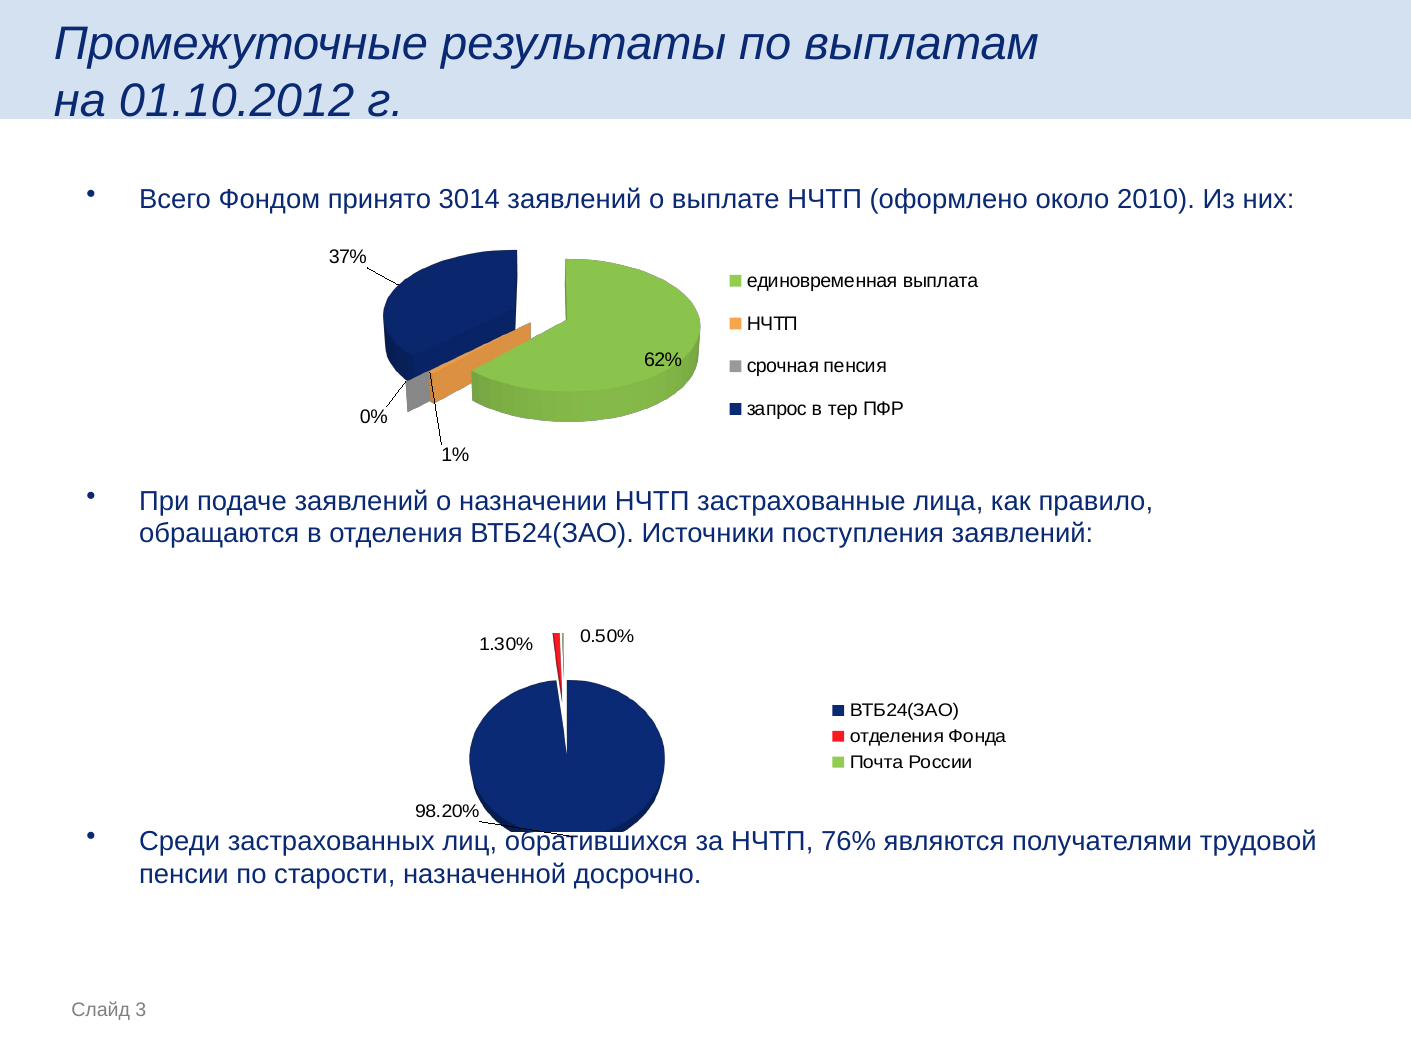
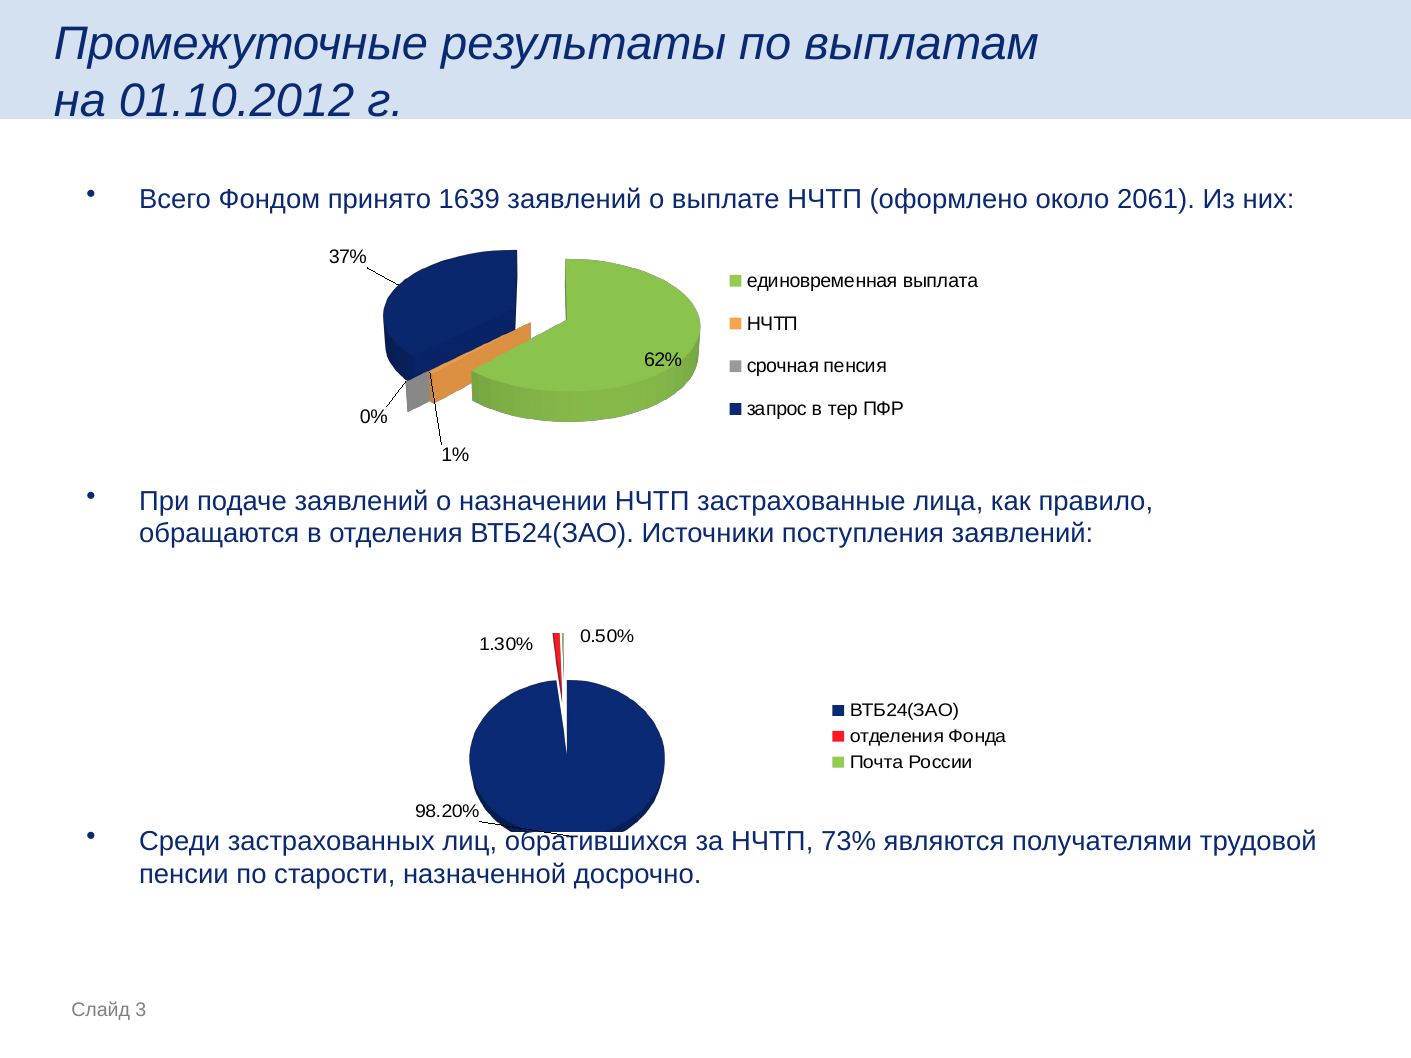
3014: 3014 -> 1639 (469, 199)
2010: 2010 -> 2061 (1156, 199)
76%: 76% -> 73% (849, 842)
